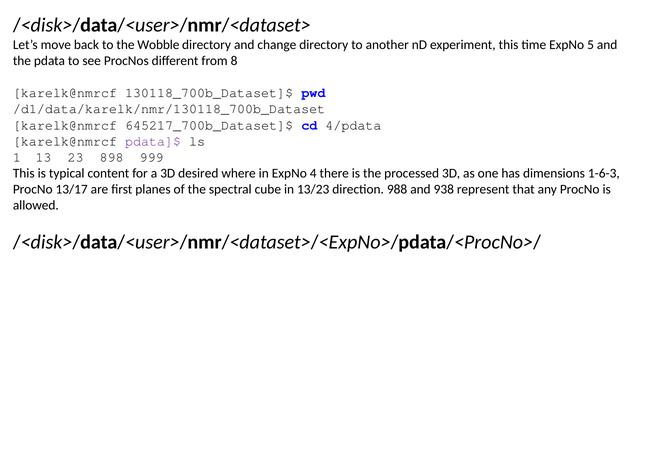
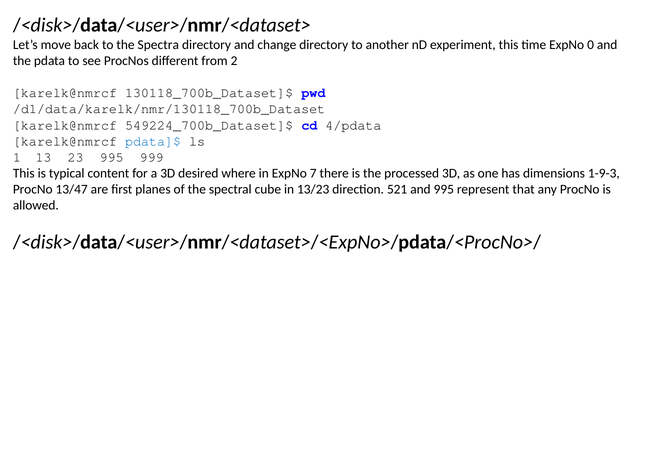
Wobble: Wobble -> Spectra (158, 45)
5: 5 -> 0 (591, 45)
8: 8 -> 2 (234, 61)
645217_700b_Dataset]$: 645217_700b_Dataset]$ -> 549224_700b_Dataset]$ (209, 125)
pdata]$ colour: purple -> blue (153, 141)
23 898: 898 -> 995 (112, 157)
4: 4 -> 7 (313, 173)
1-6-3: 1-6-3 -> 1-9-3 (604, 173)
13/17: 13/17 -> 13/47 (72, 189)
988: 988 -> 521 (397, 189)
and 938: 938 -> 995 (444, 189)
